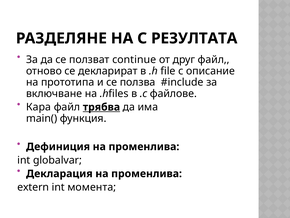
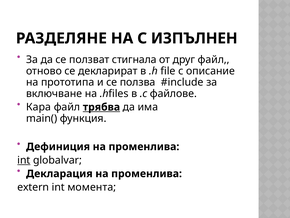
РЕЗУЛТАТА: РЕЗУЛТАТА -> ИЗПЪЛНЕН (194, 38)
continue: continue -> стигнала (134, 59)
int underline: none -> present (24, 160)
